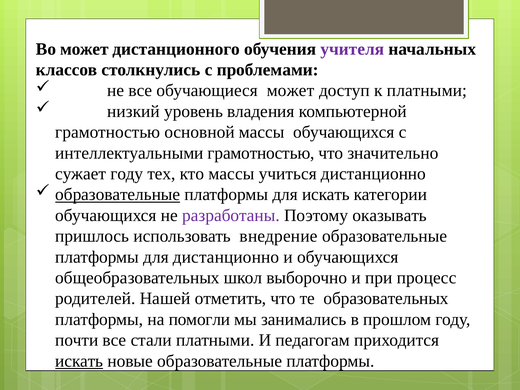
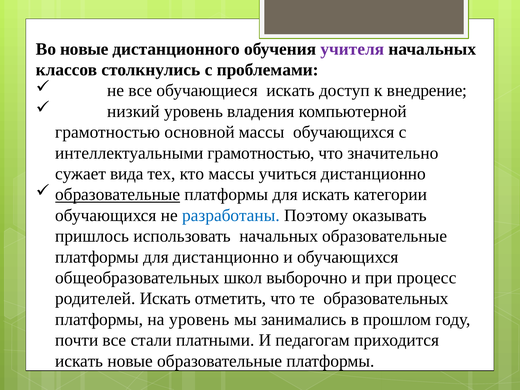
Во может: может -> новые (84, 49)
обучающиеся может: может -> искать (291, 91)
к платными: платными -> внедрение (427, 91)
сужает году: году -> вида (127, 174)
разработаны colour: purple -> blue (231, 215)
использовать внедрение: внедрение -> начальных (279, 236)
родителей Нашей: Нашей -> Искать (165, 299)
на помогли: помогли -> уровень (199, 319)
искать underline: present -> none (79, 361)
